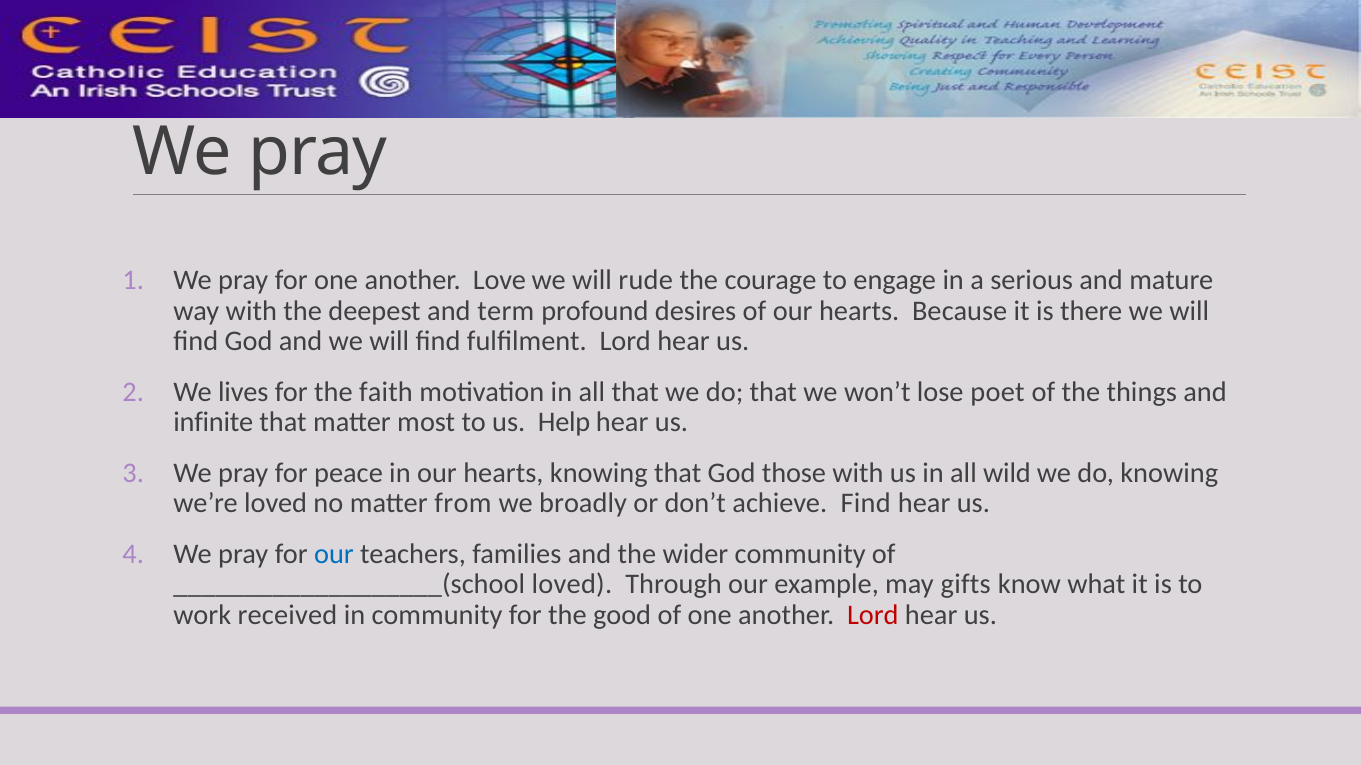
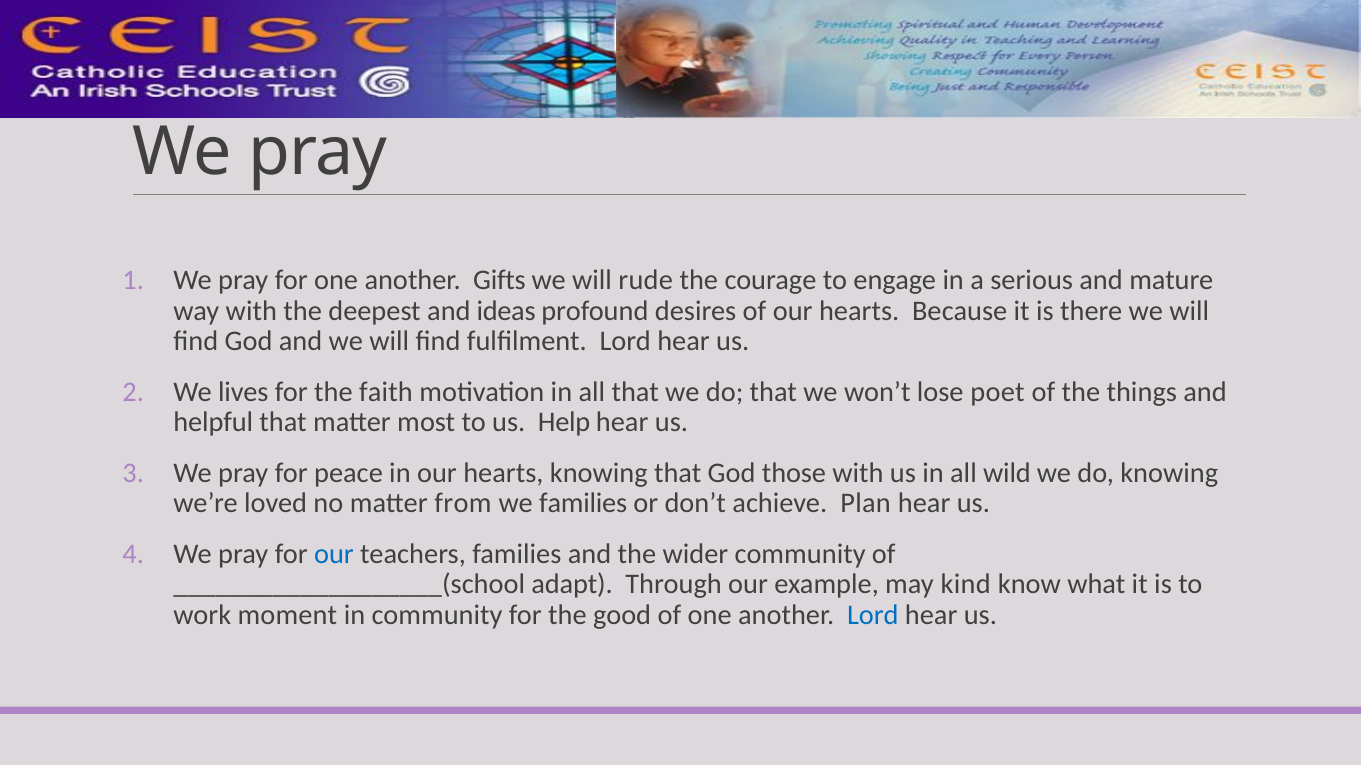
Love: Love -> Gifts (499, 280)
term: term -> ideas (506, 311)
infinite: infinite -> helpful (213, 423)
we broadly: broadly -> families (583, 504)
achieve Find: Find -> Plan (866, 504)
___________________(school loved: loved -> adapt (572, 585)
gifts: gifts -> kind (966, 585)
received: received -> moment (287, 615)
Lord colour: red -> blue (873, 615)
